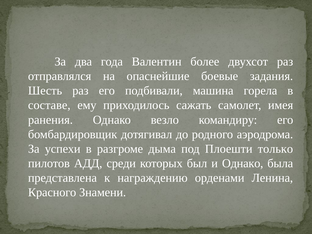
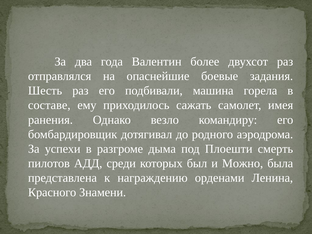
только: только -> смерть (275, 149)
и Однако: Однако -> Можно (243, 163)
